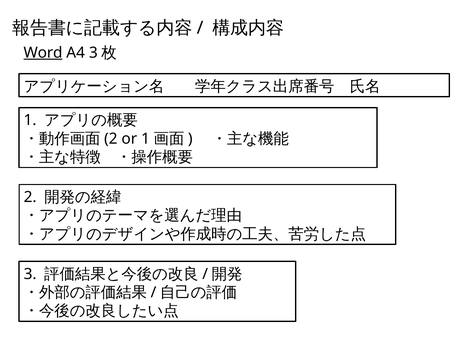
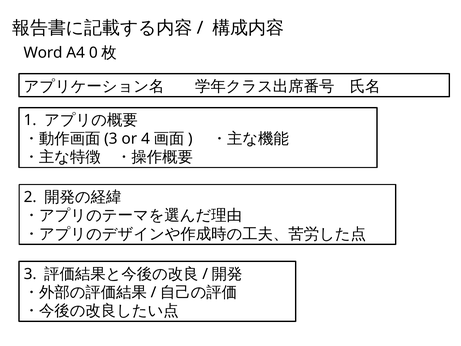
Word underline: present -> none (43, 53)
A4 3: 3 -> 0 (93, 53)
2: 2 -> 3 (111, 139)
or 1: 1 -> 4 (146, 139)
